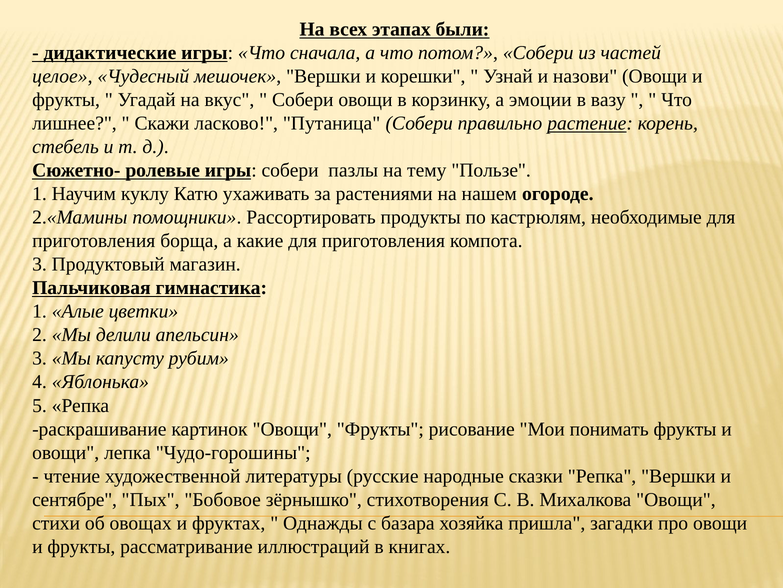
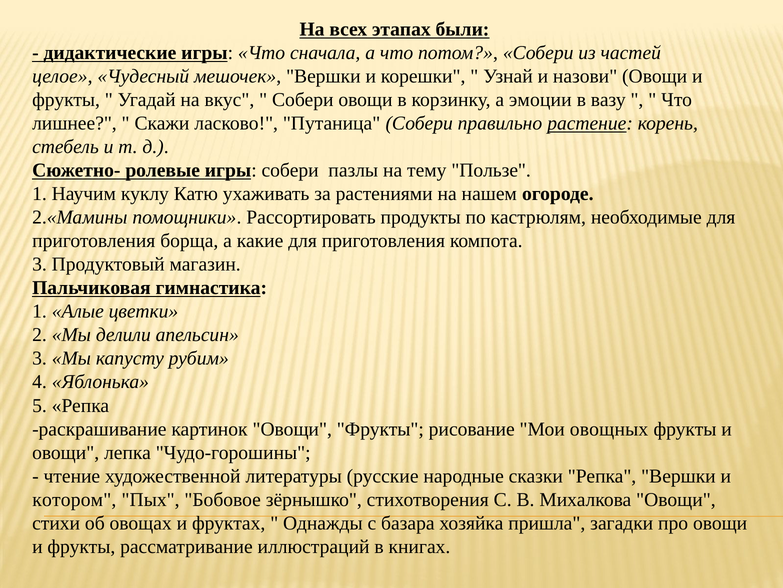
понимать: понимать -> овощных (609, 429)
сентябре: сентябре -> котором (74, 499)
